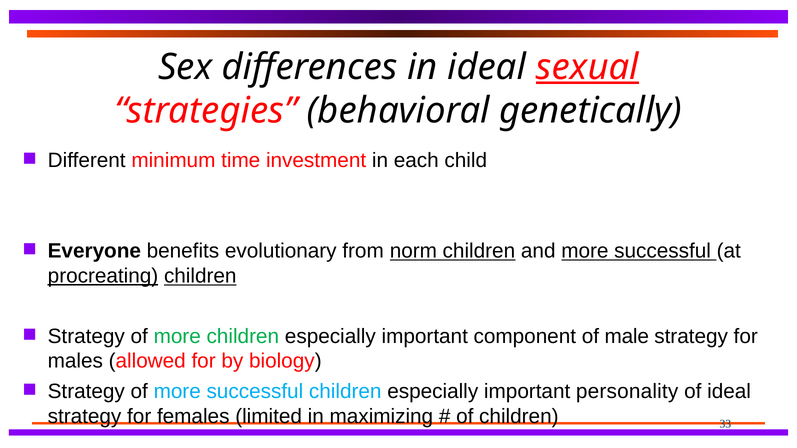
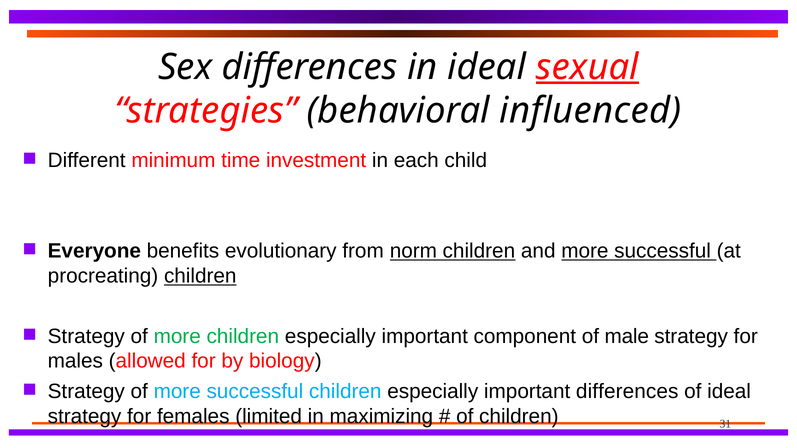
genetically: genetically -> influenced (590, 111)
procreating underline: present -> none (103, 276)
important personality: personality -> differences (627, 392)
33: 33 -> 31 (725, 424)
